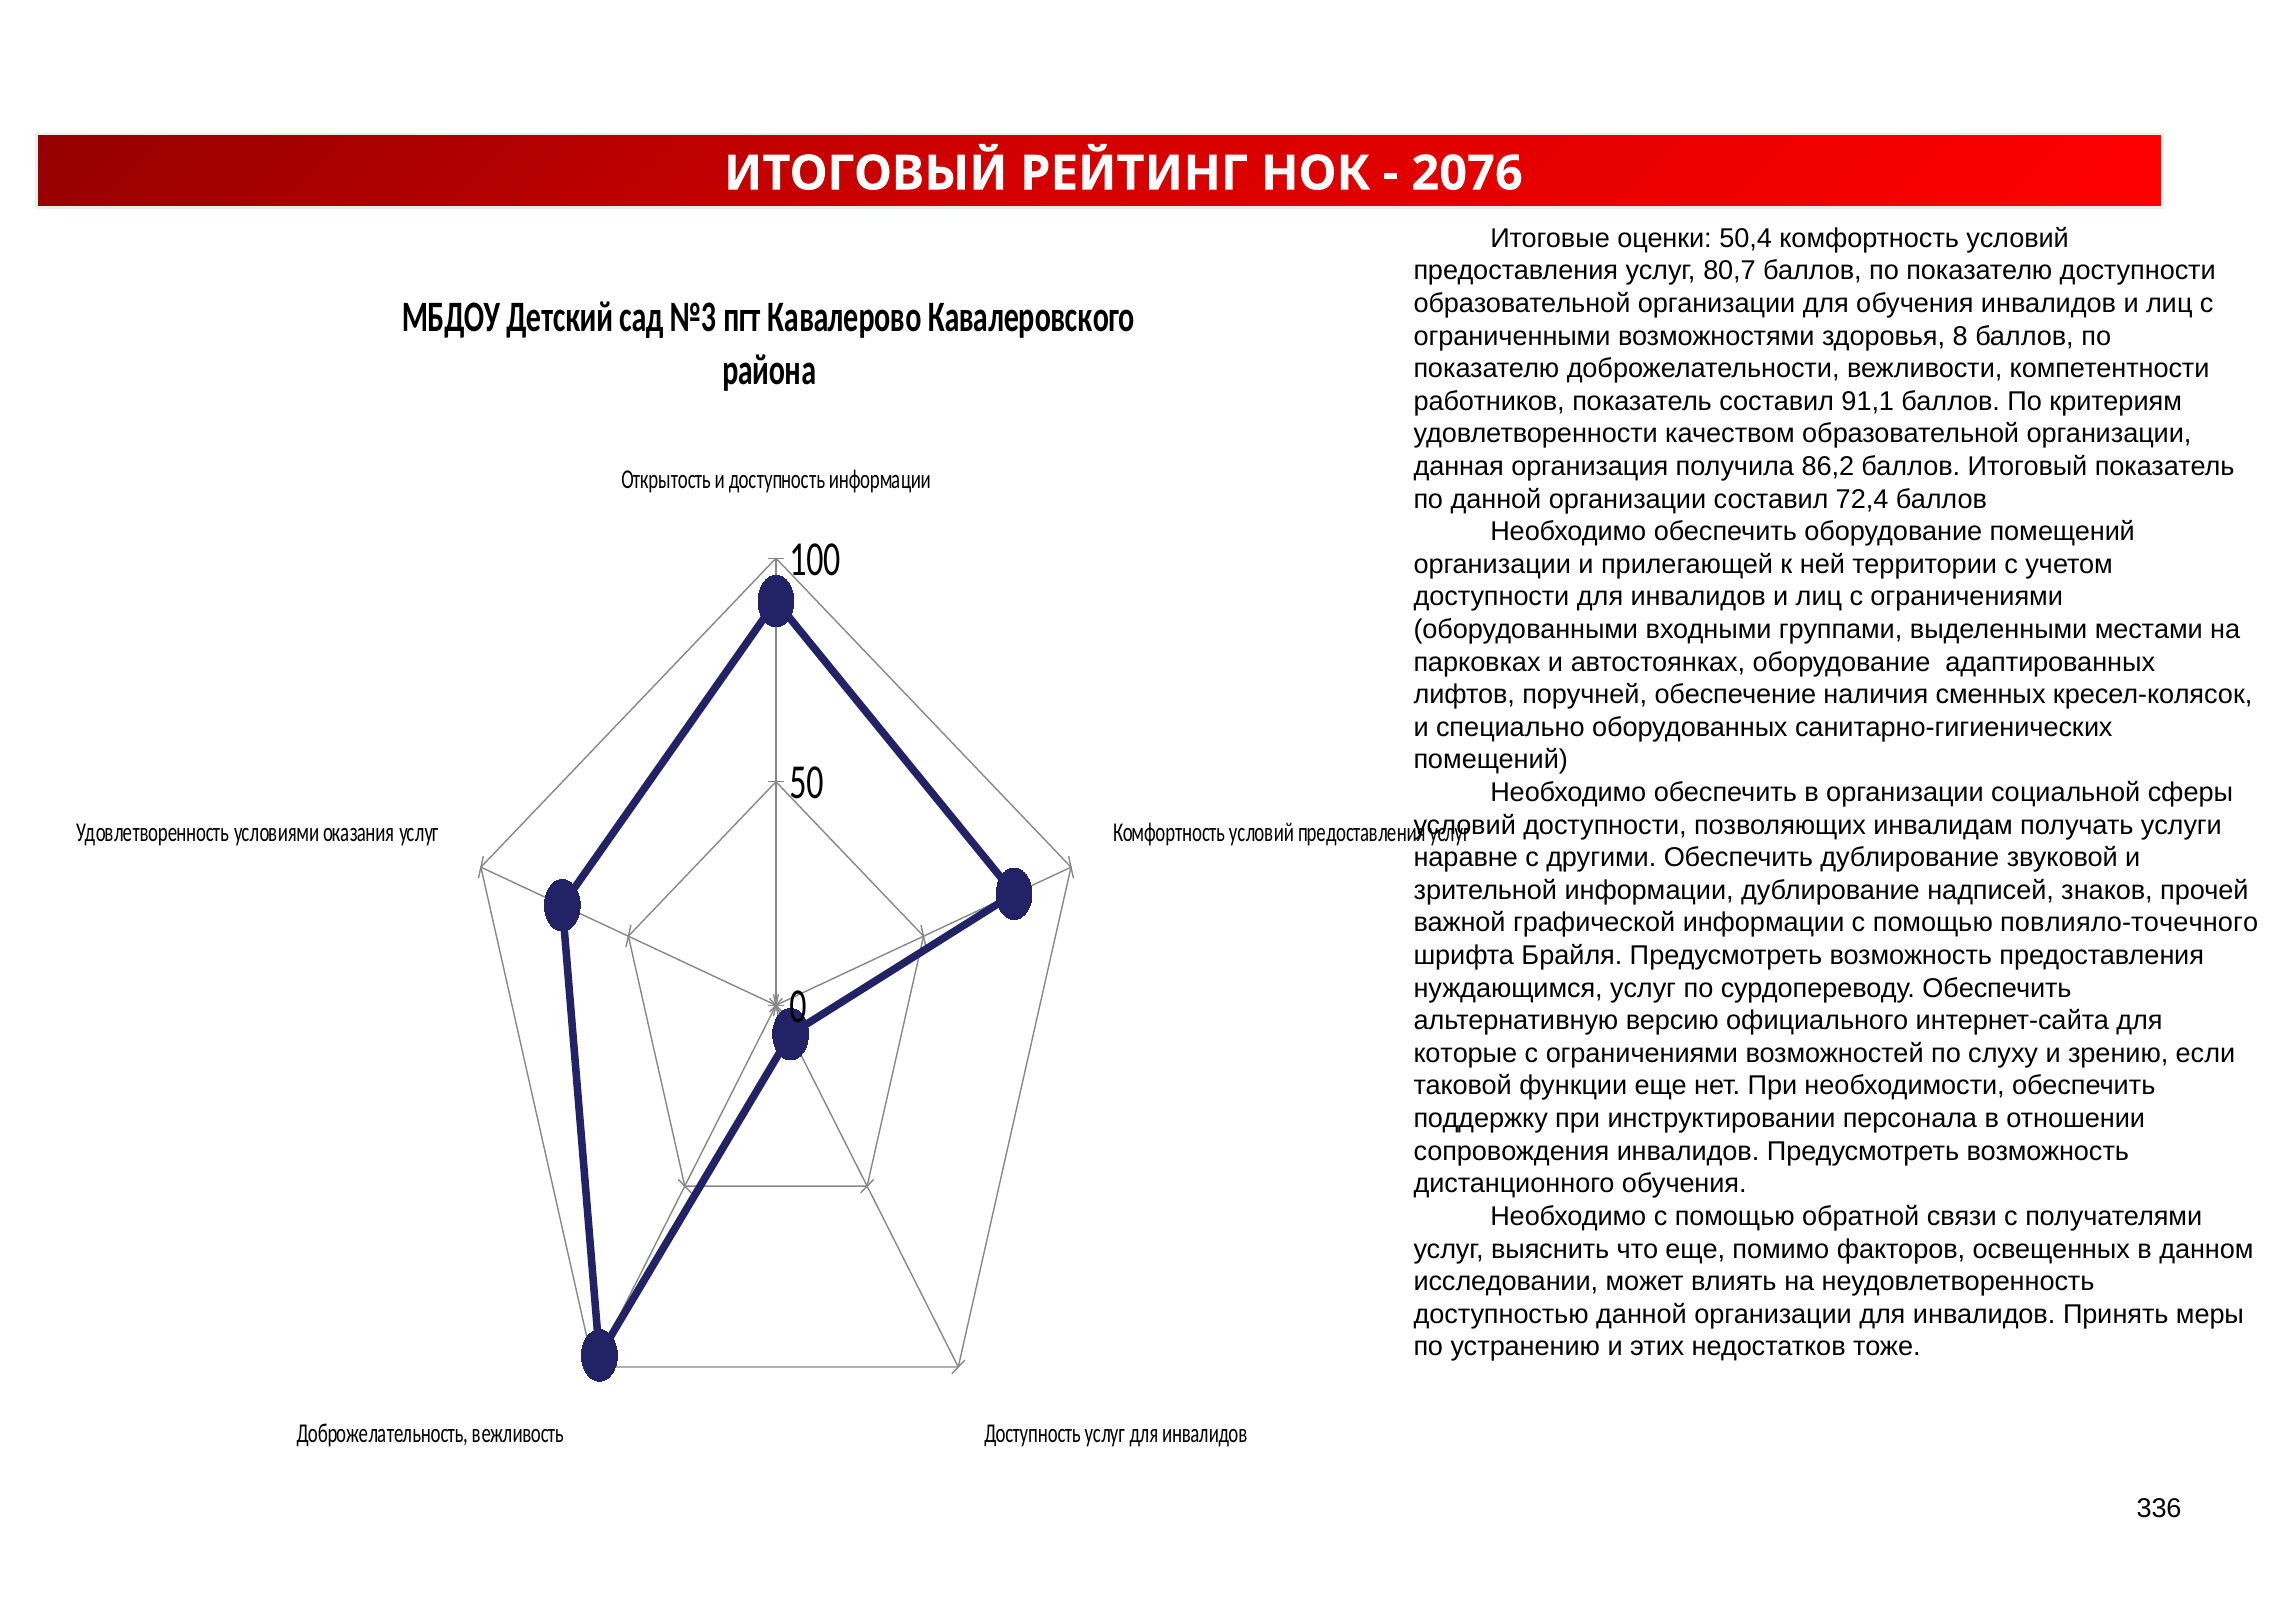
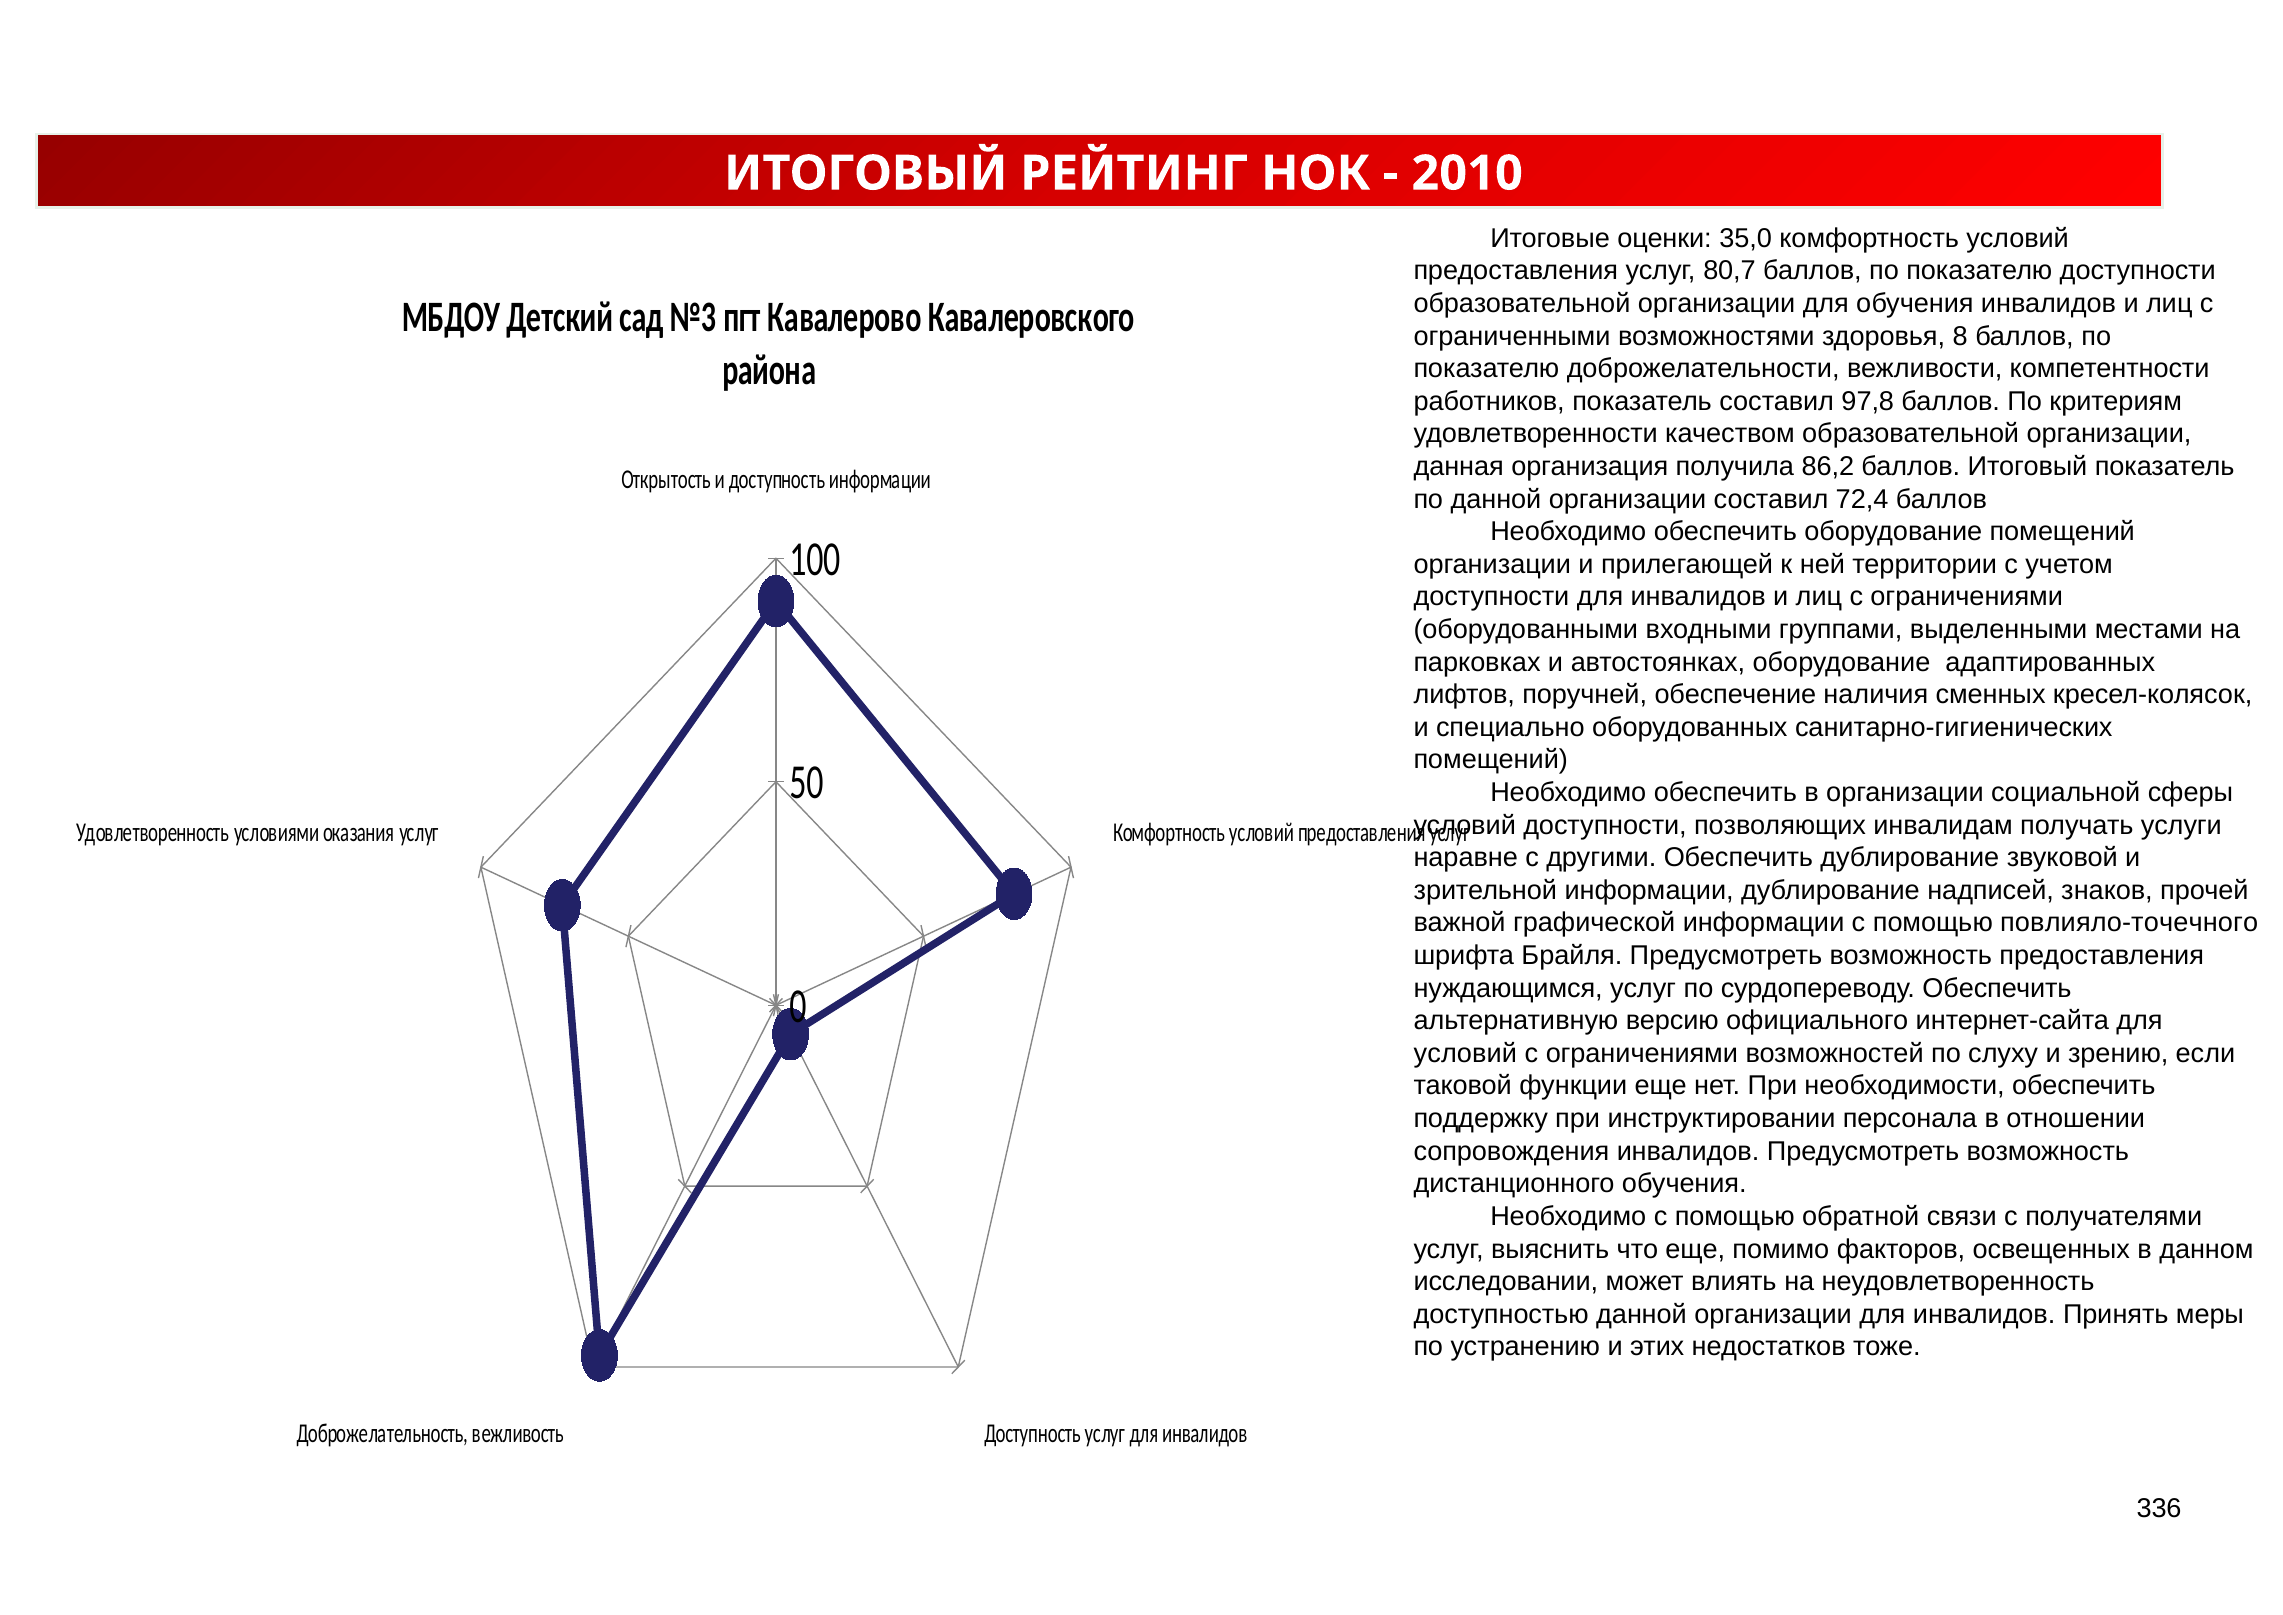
2076: 2076 -> 2010 (1467, 173)
50,4: 50,4 -> 35,0 (1746, 238)
91,1: 91,1 -> 97,8 (1868, 401)
которые: которые -> условий (1465, 1053)
